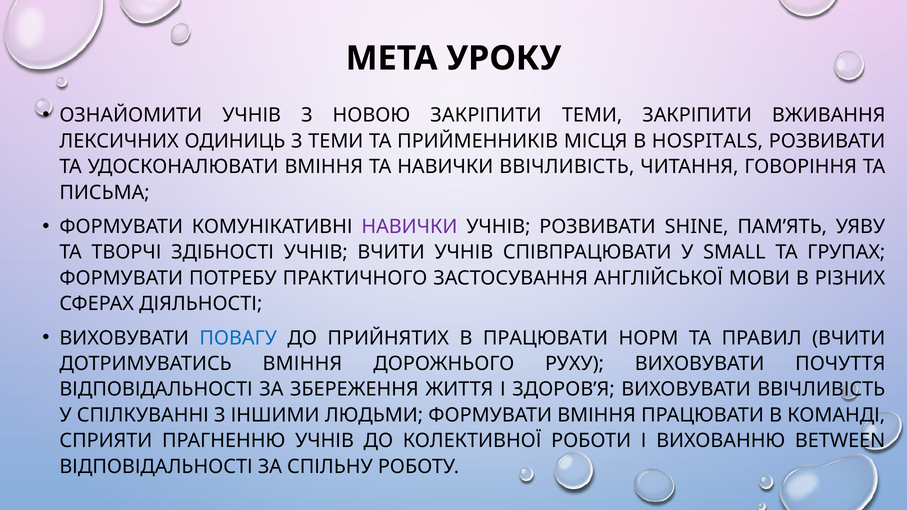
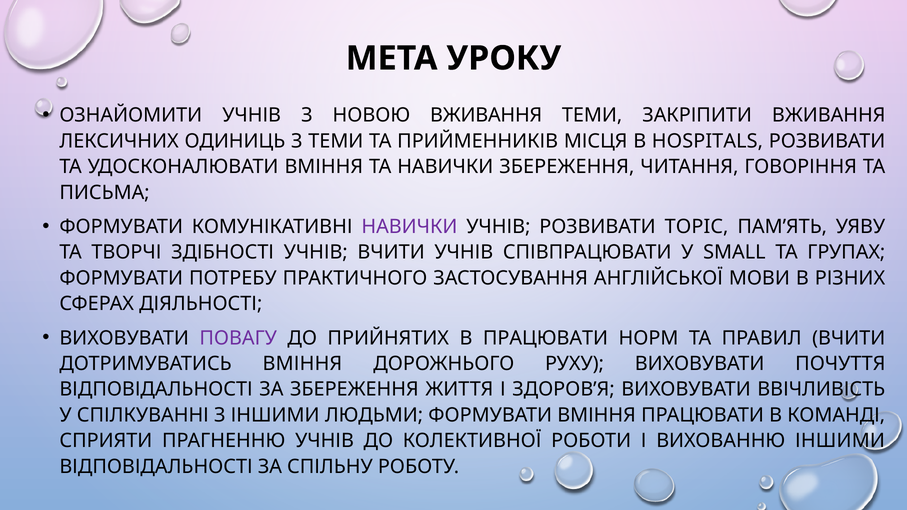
НОВОЮ ЗАКРІПИТИ: ЗАКРІПИТИ -> ВЖИВАННЯ (486, 115)
НАВИЧКИ ВВІЧЛИВІСТЬ: ВВІЧЛИВІСТЬ -> ЗБЕРЕЖЕННЯ (567, 167)
SHINE: SHINE -> TOPIC (697, 227)
ПОВАГУ colour: blue -> purple (238, 338)
ВИХОВАННЮ BETWEEN: BETWEEN -> ІНШИМИ (840, 441)
